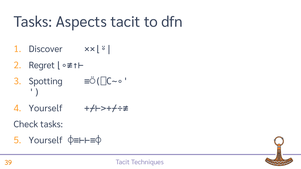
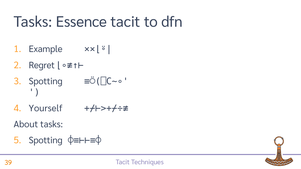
Aspects: Aspects -> Essence (81, 22)
Discover: Discover -> Example (46, 49)
Check: Check -> About (26, 125)
Yourself: Yourself -> Spotting (46, 141)
